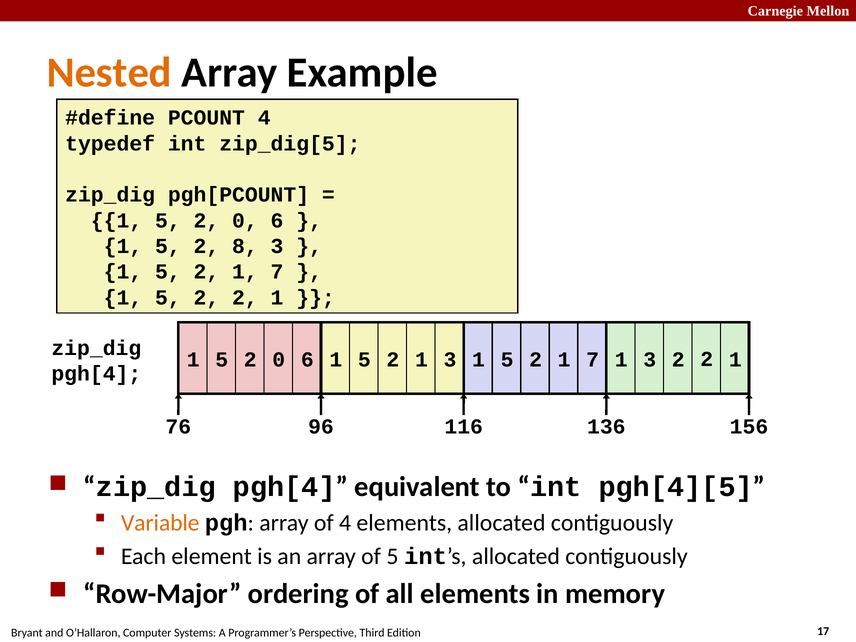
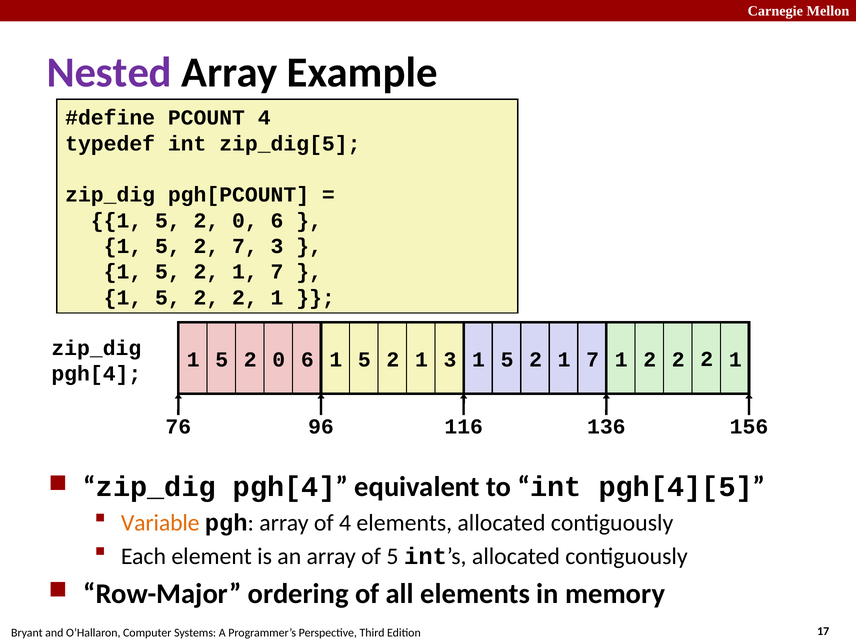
Nested colour: orange -> purple (109, 73)
2 8: 8 -> 7 (245, 246)
7 1 3: 3 -> 2 (650, 360)
